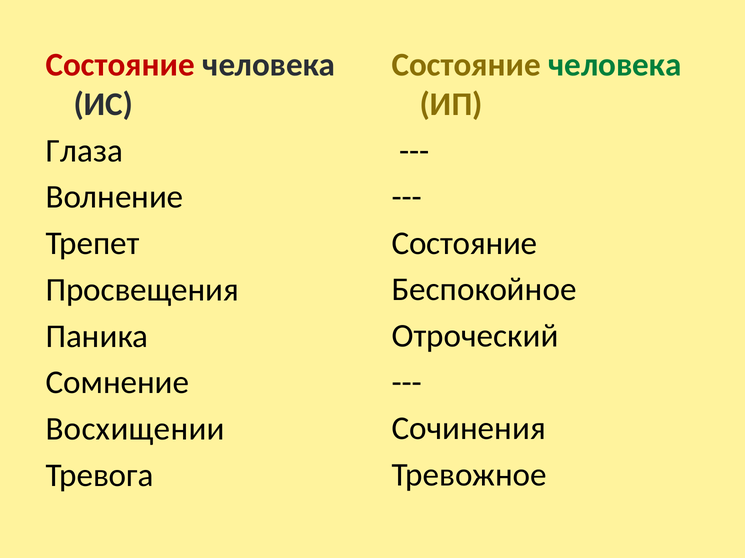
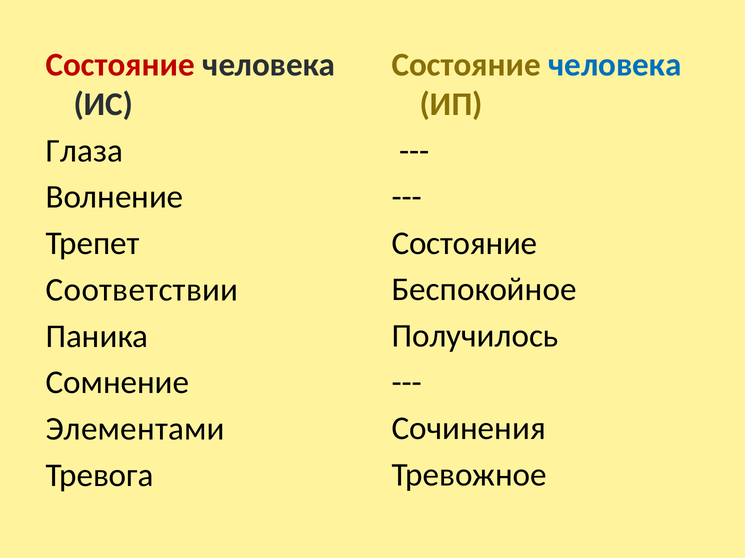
человека colour: green -> blue (615, 65)
Просвещения: Просвещения -> Соответствии (142, 290)
Отроческий: Отроческий -> Получилось (475, 336)
Восхищении: Восхищении -> Элементами (135, 429)
